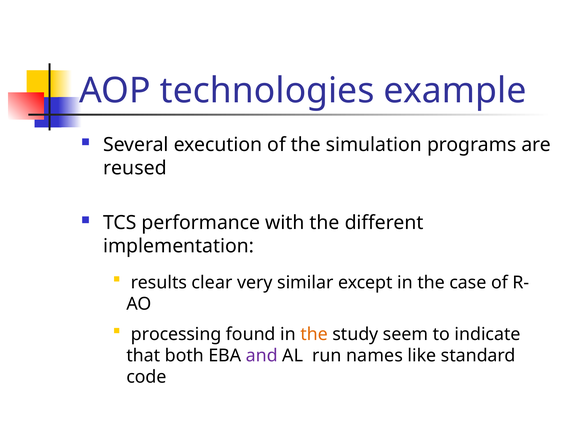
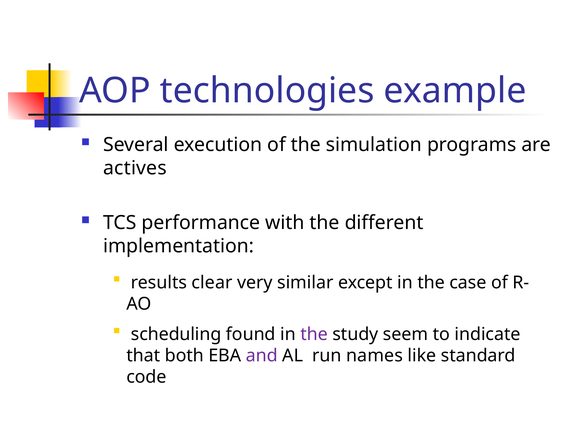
reused: reused -> actives (135, 168)
processing: processing -> scheduling (176, 334)
the colour: orange -> purple (314, 334)
